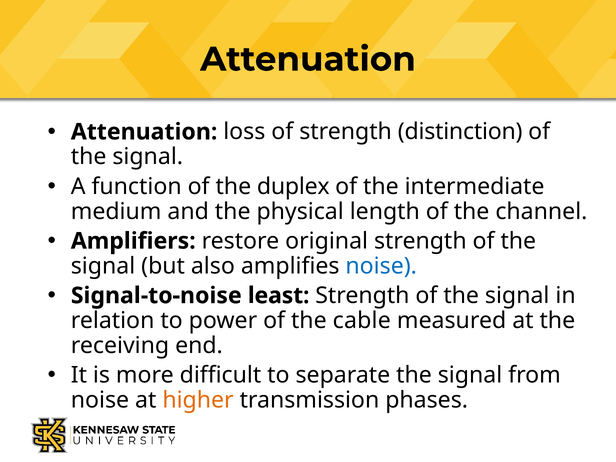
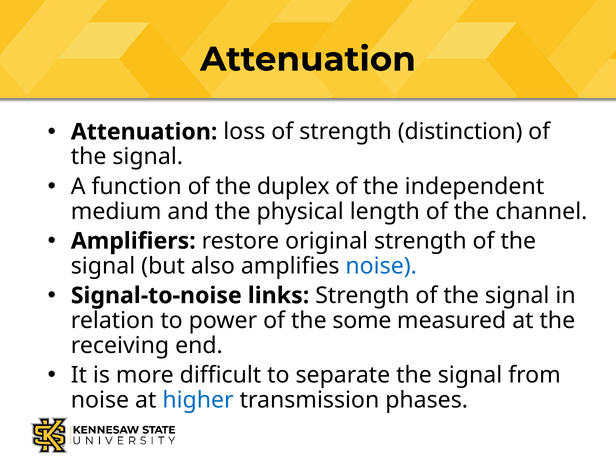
intermediate: intermediate -> independent (475, 186)
least: least -> links (279, 296)
cable: cable -> some (362, 321)
higher colour: orange -> blue (198, 400)
